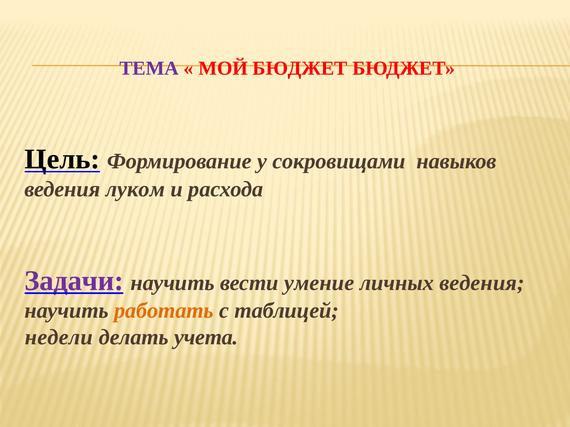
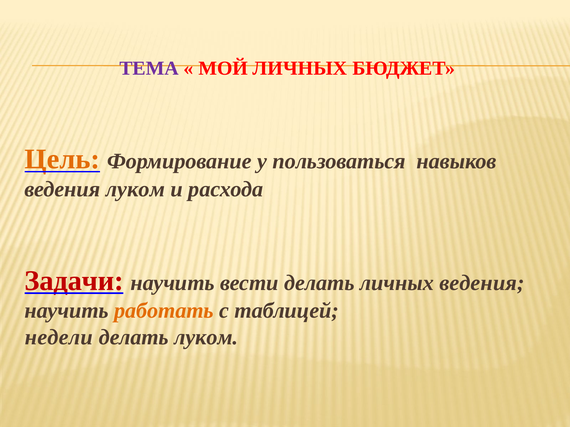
МОЙ БЮДЖЕТ: БЮДЖЕТ -> ЛИЧНЫХ (300, 68)
Цель colour: black -> orange (62, 159)
сокровищами: сокровищами -> пользоваться (339, 161)
Задачи colour: purple -> red (74, 281)
вести умение: умение -> делать (319, 283)
делать учета: учета -> луком (206, 338)
